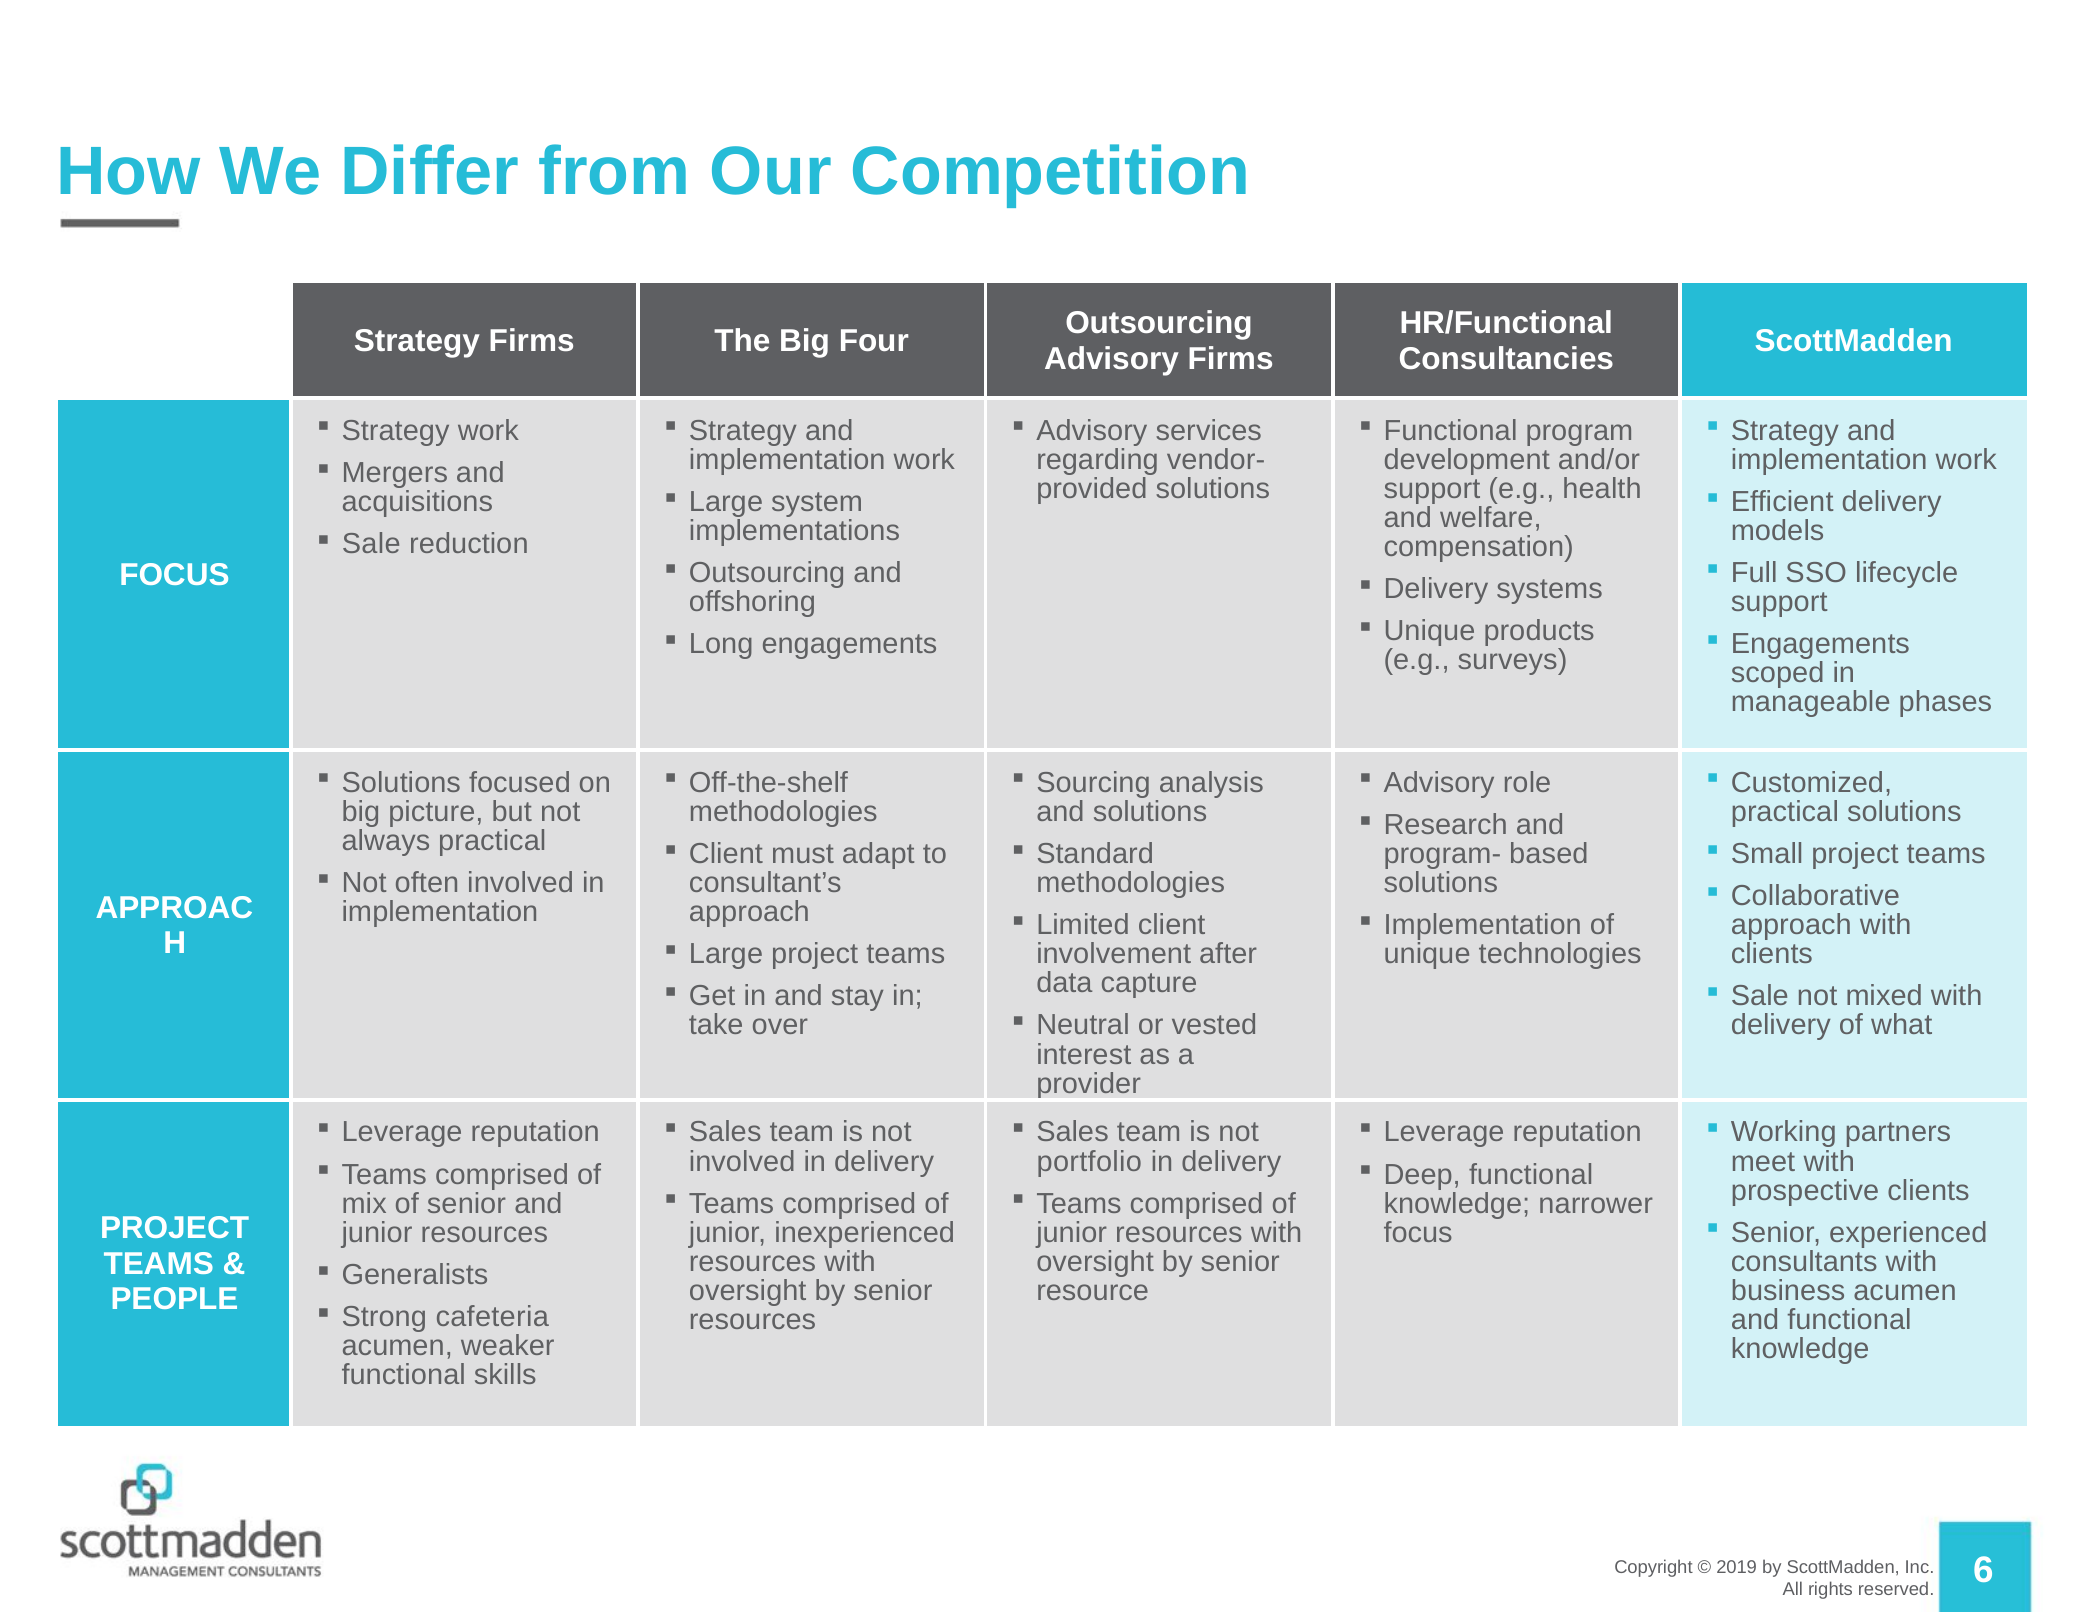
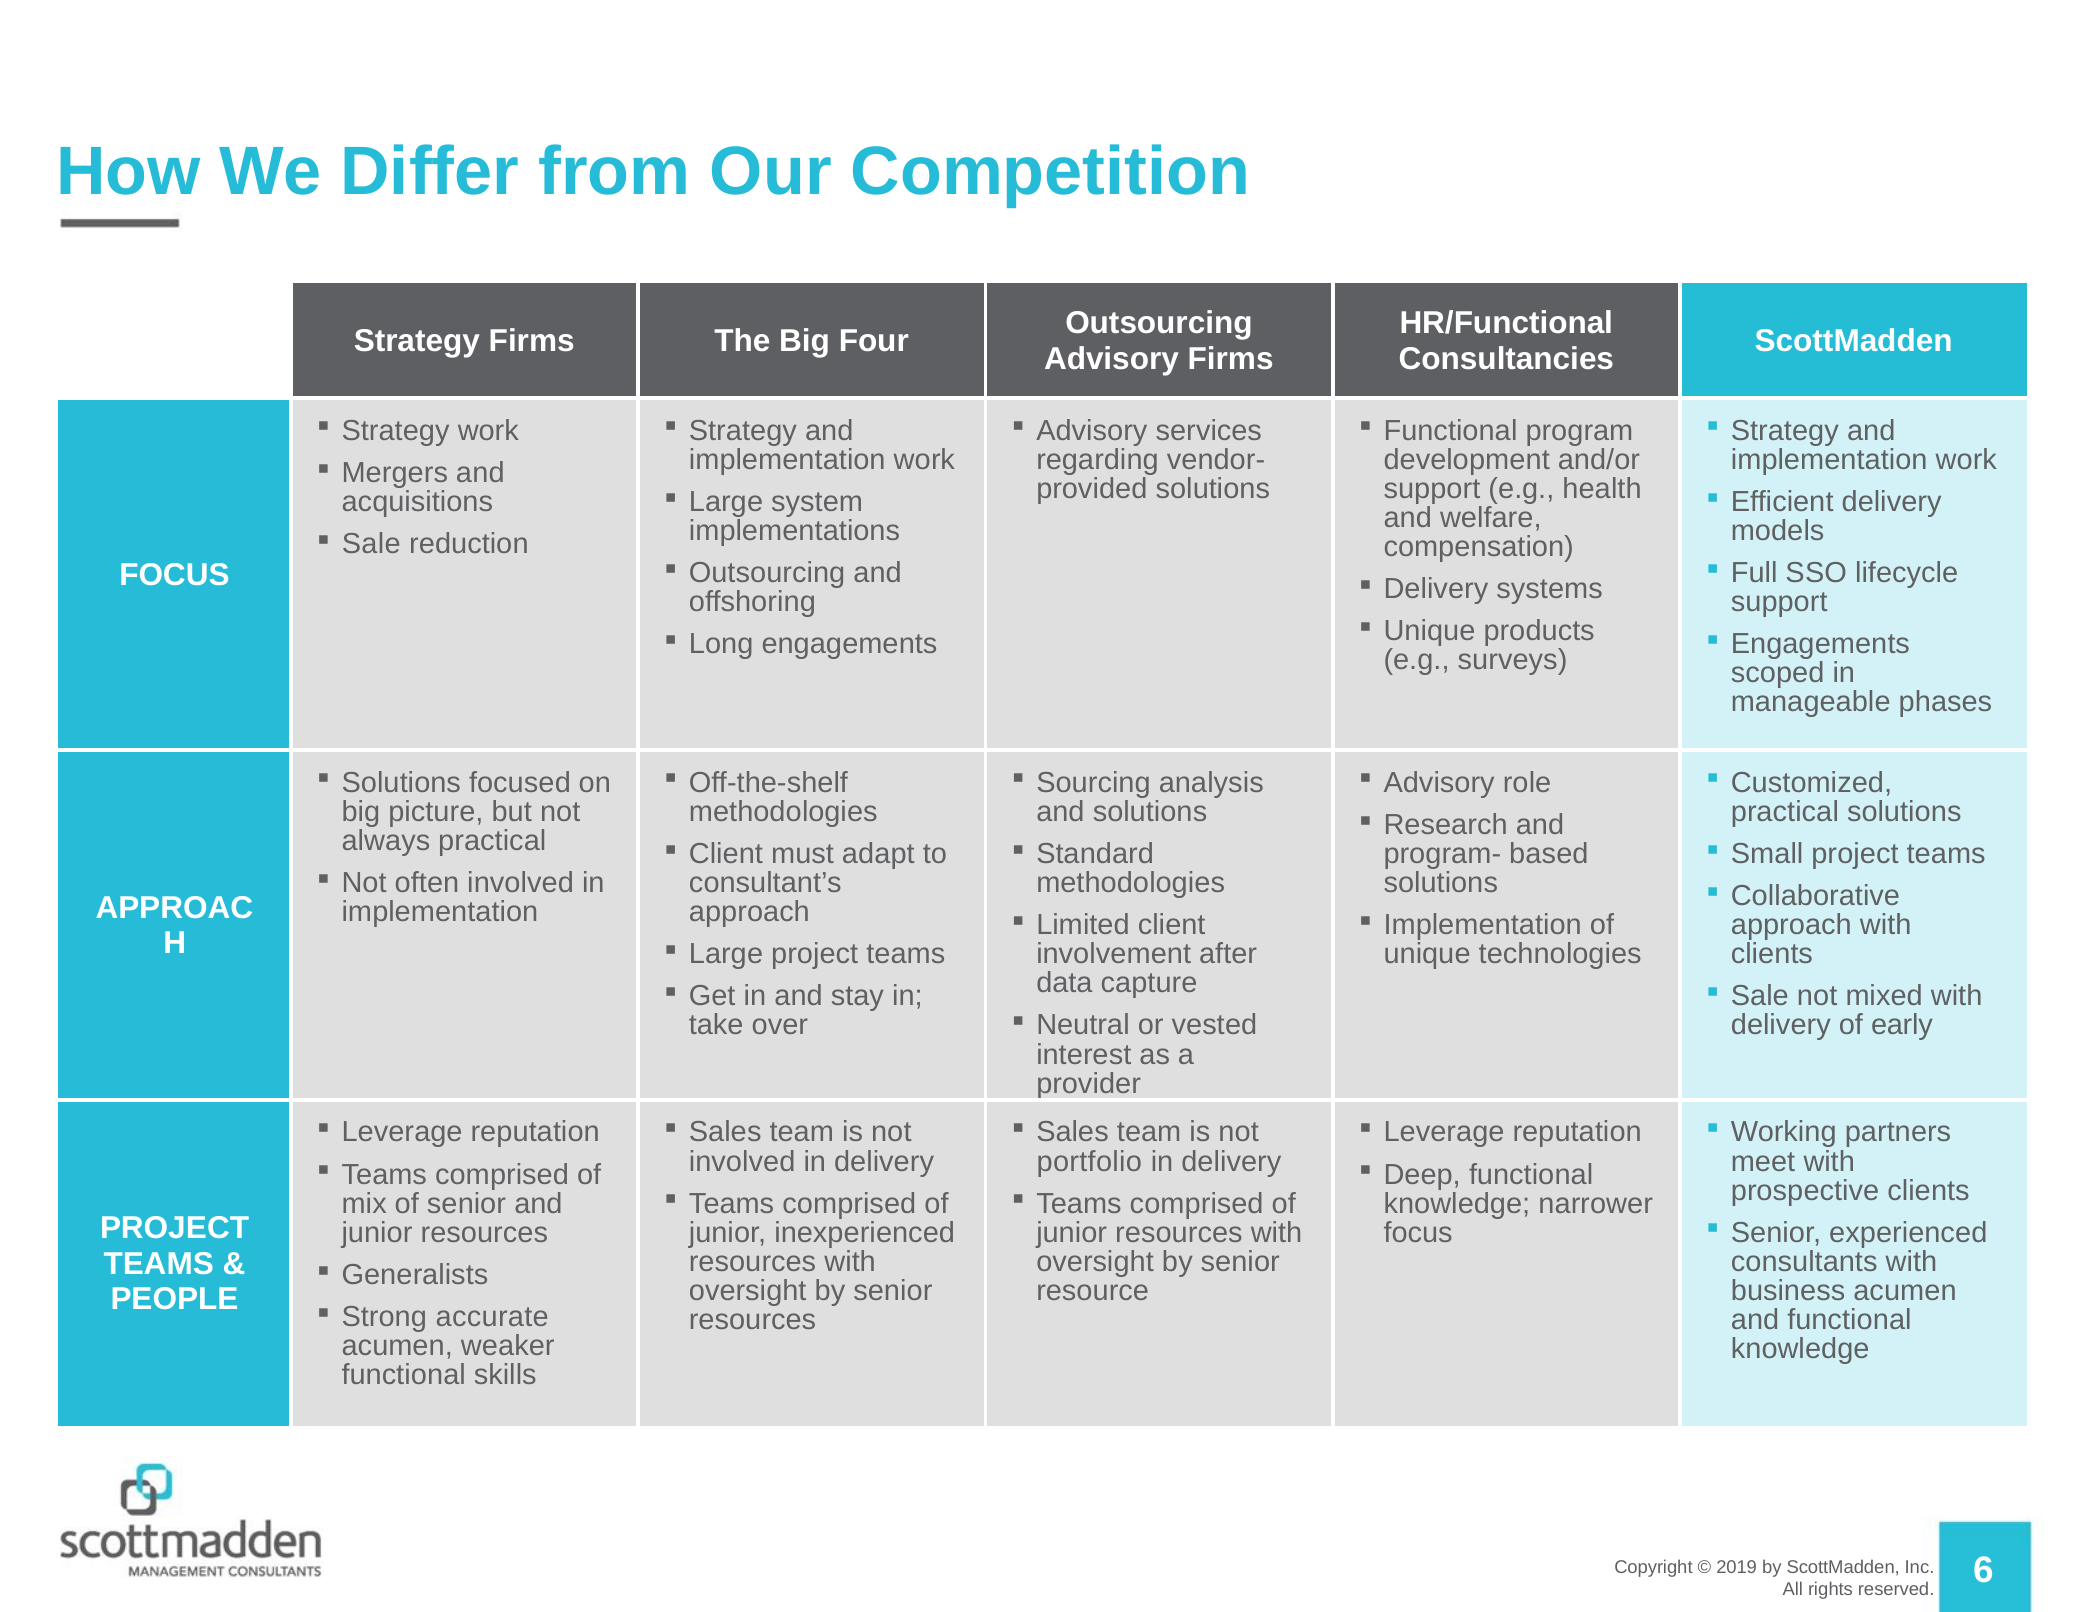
what: what -> early (1902, 1025)
cafeteria: cafeteria -> accurate (492, 1317)
